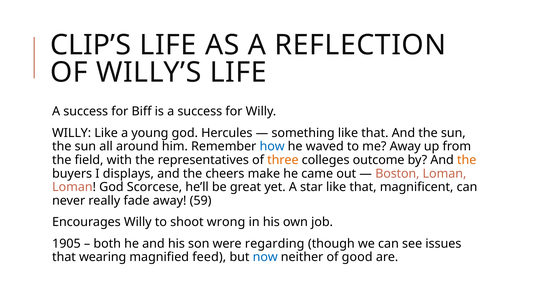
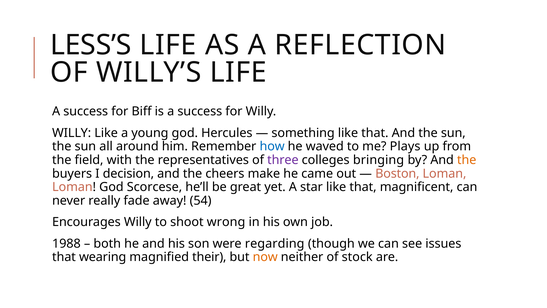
CLIP’S: CLIP’S -> LESS’S (91, 45)
me Away: Away -> Plays (405, 146)
three colour: orange -> purple (283, 160)
outcome: outcome -> bringing (378, 160)
displays: displays -> decision (128, 173)
59: 59 -> 54 (201, 200)
1905: 1905 -> 1988 (66, 243)
feed: feed -> their (209, 257)
now colour: blue -> orange (265, 257)
good: good -> stock (357, 257)
